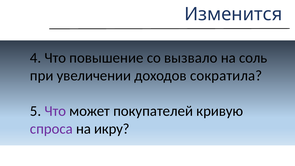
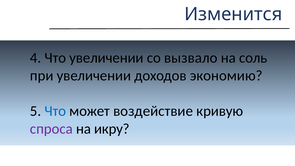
Что повышение: повышение -> увеличении (106, 58)
сократила: сократила -> экономию (226, 76)
Что colour: purple -> blue (55, 111)
покупателей: покупателей -> воздействие (153, 111)
